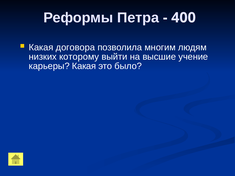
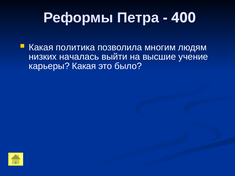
договора: договора -> политика (75, 47)
которому: которому -> началась (79, 57)
